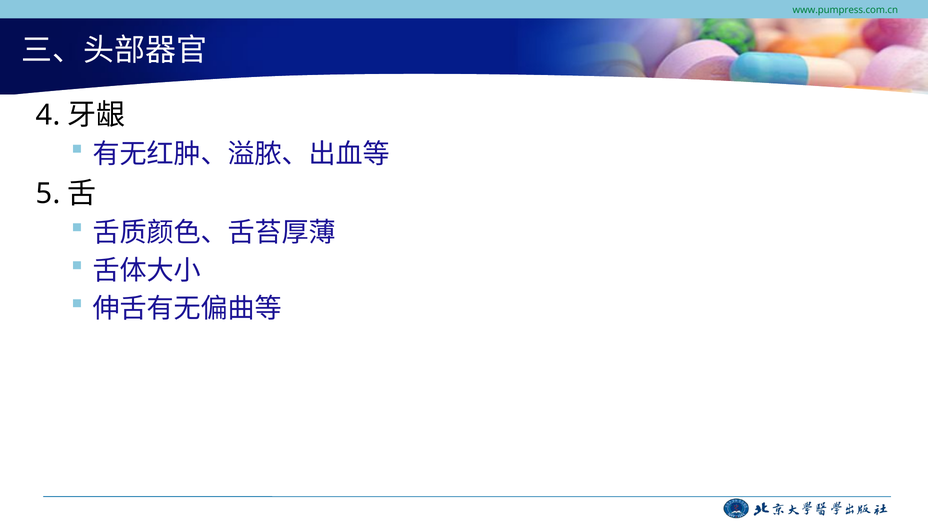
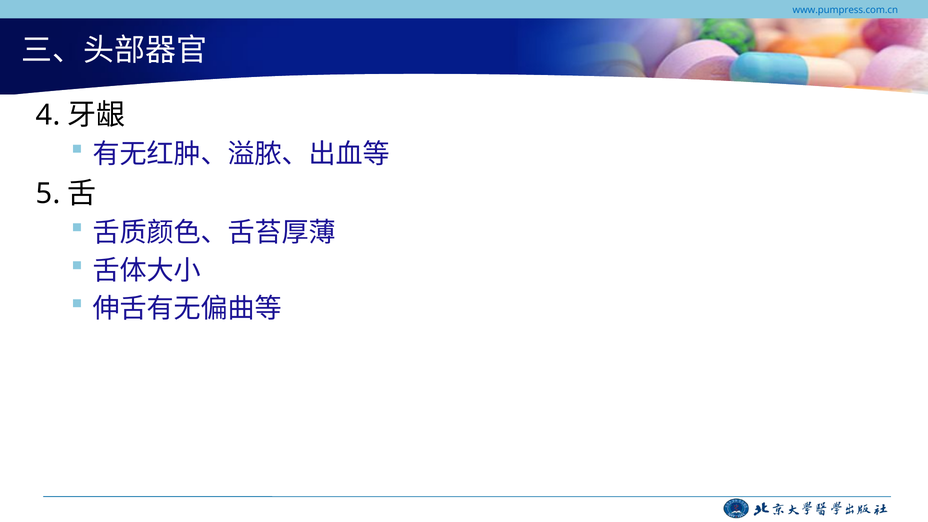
www.pumpress.com.cn colour: green -> blue (845, 10)
